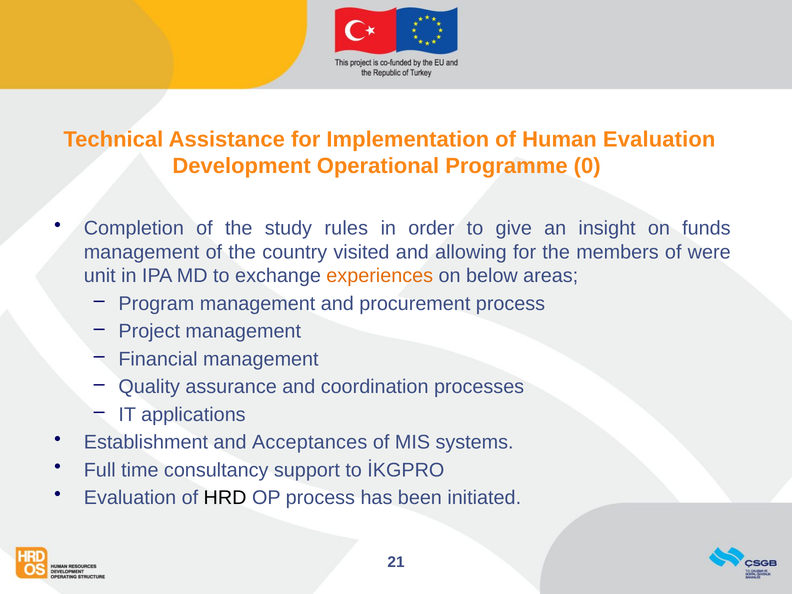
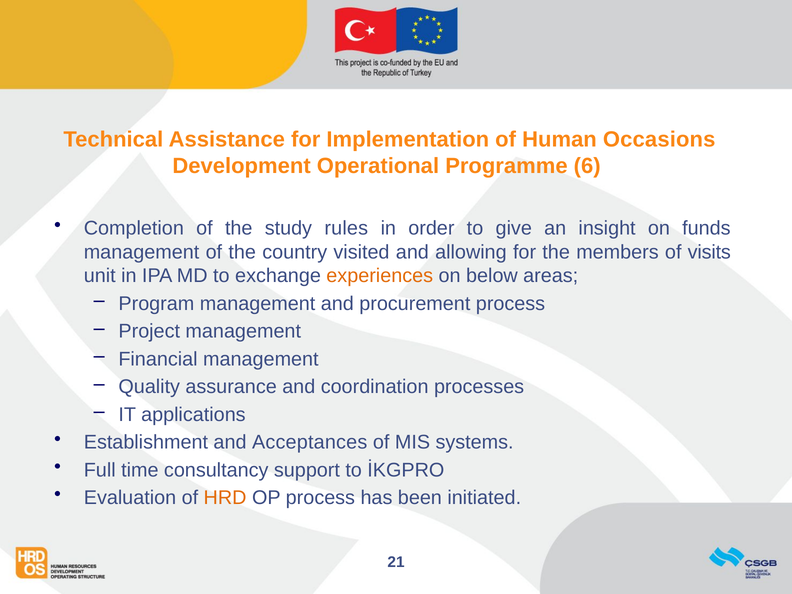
Human Evaluation: Evaluation -> Occasions (659, 140)
0: 0 -> 6 (587, 166)
were: were -> visits (709, 252)
HRD colour: black -> orange (225, 498)
